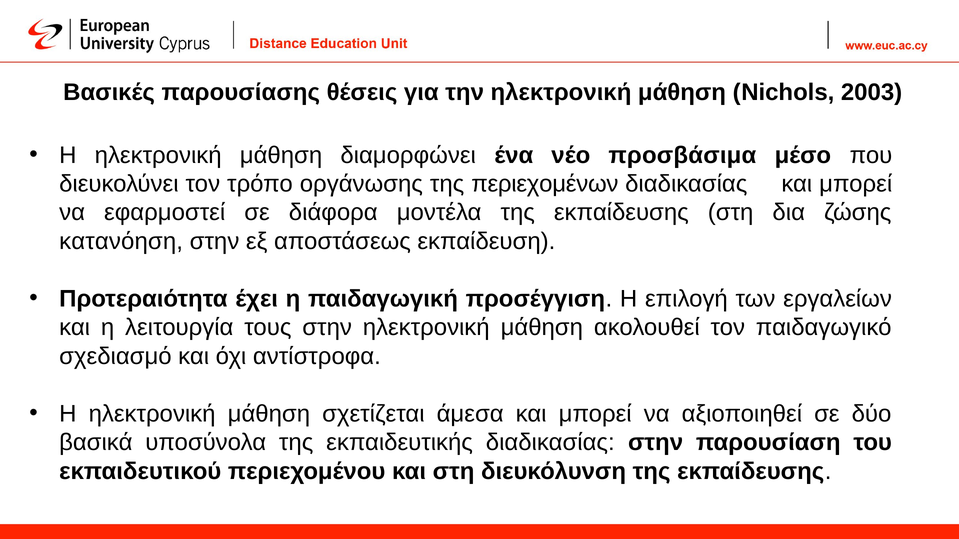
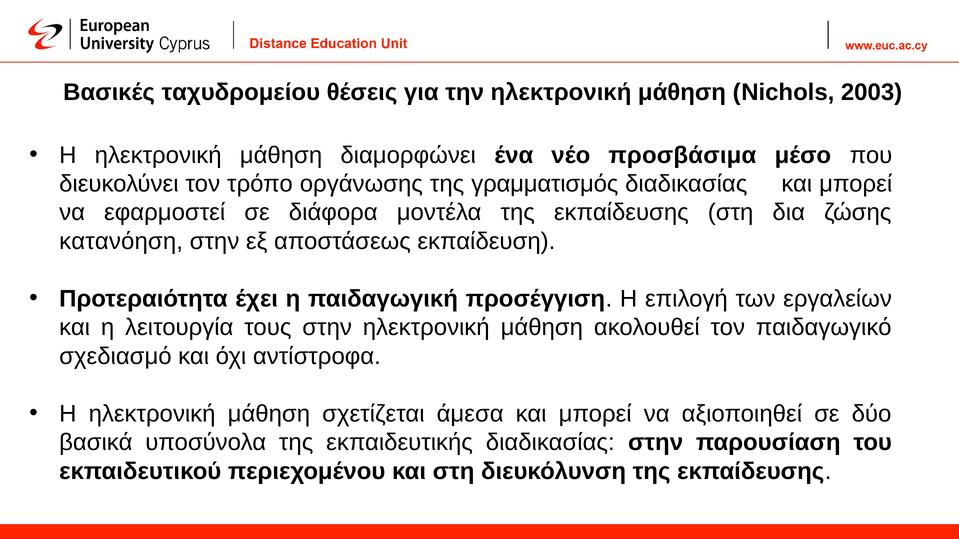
παρουσίασης: παρουσίασης -> ταχυδρομείου (241, 93)
περιεχομένων: περιεχομένων -> γραμματισμός (545, 184)
